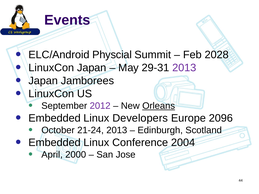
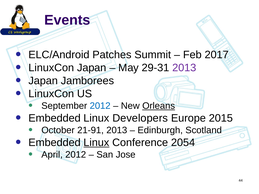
Physcial: Physcial -> Patches (112, 55)
2028: 2028 -> 2017 (217, 55)
2012 colour: purple -> blue (100, 106)
2096: 2096 -> 2015 (221, 118)
21-24: 21-24 -> 21-91 (91, 130)
Linux underline: none -> present (96, 143)
2004: 2004 -> 2054 (183, 143)
April 2000: 2000 -> 2012 (76, 155)
